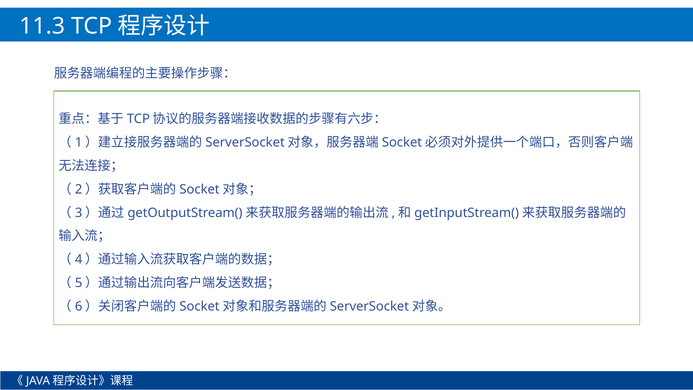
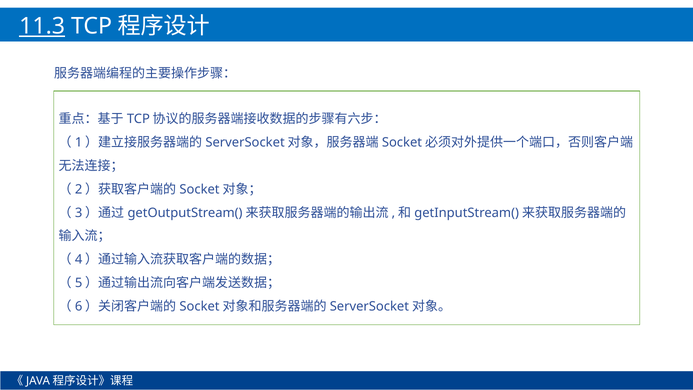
11.3 underline: none -> present (42, 26)
